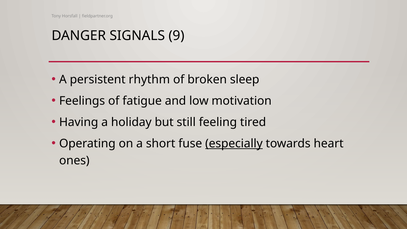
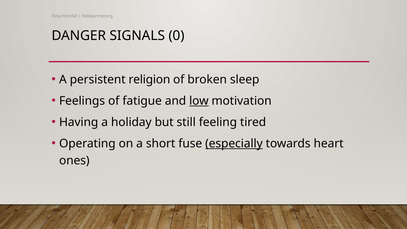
9: 9 -> 0 (176, 36)
rhythm: rhythm -> religion (149, 80)
low underline: none -> present (199, 101)
